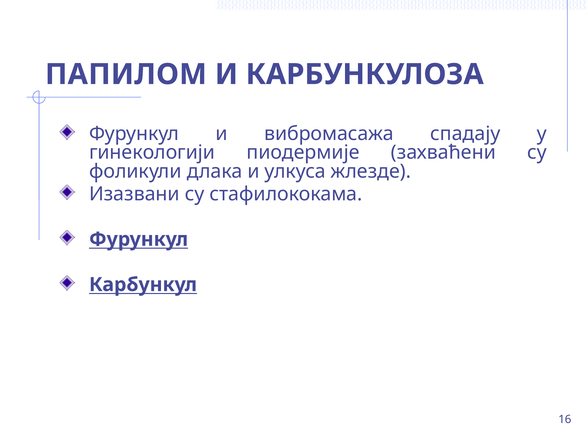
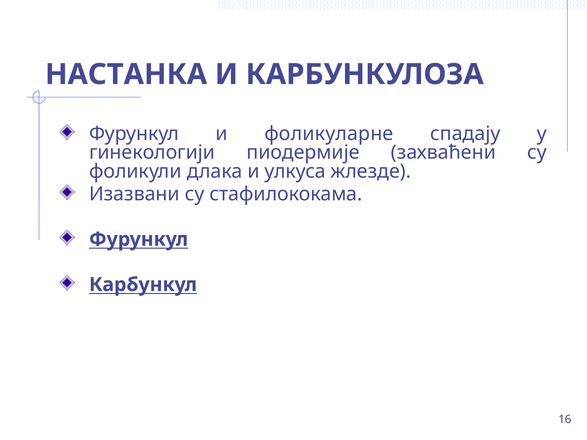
ПАПИЛОМ: ПАПИЛОМ -> НАСТАНКА (126, 74)
вибромасажа: вибромасажа -> фоликуларне (329, 134)
